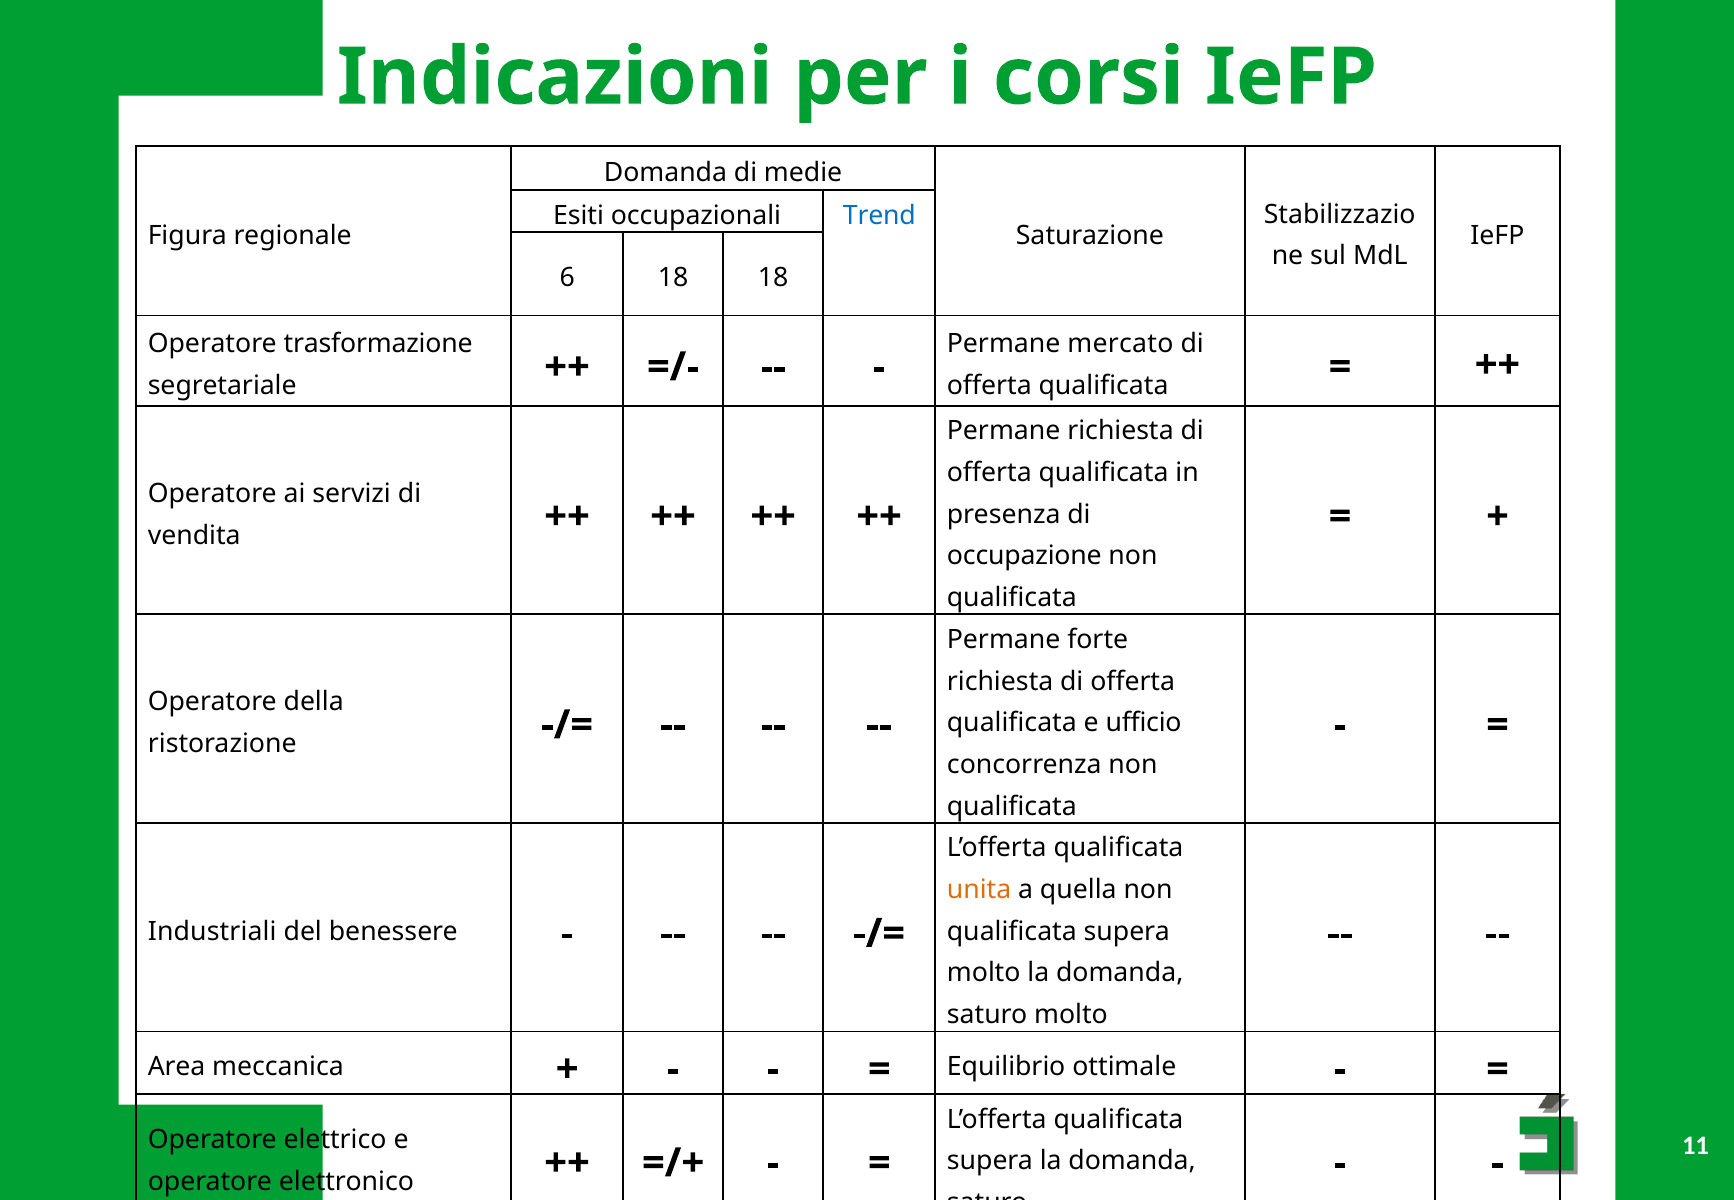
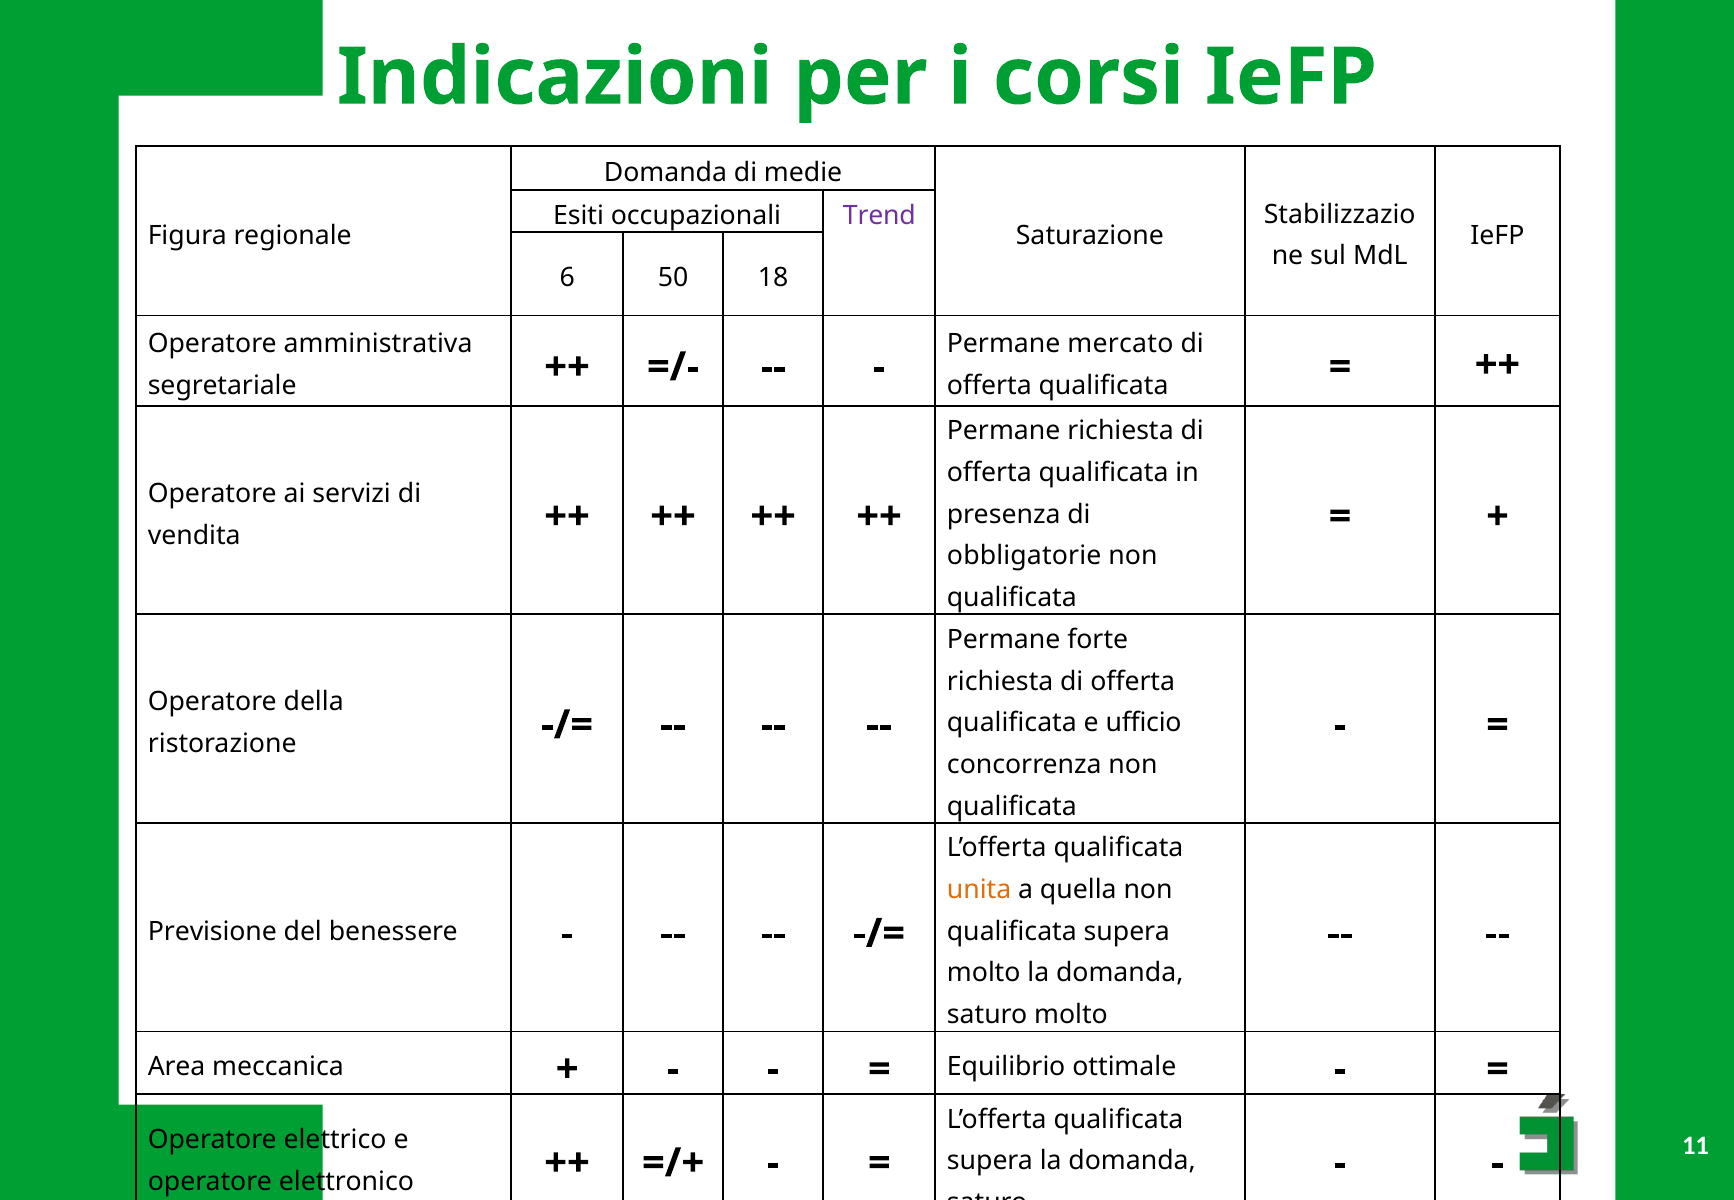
Trend colour: blue -> purple (879, 216)
6 18: 18 -> 50 (673, 278)
Operatore trasformazione: trasformazione -> amministrativa (378, 344)
occupazione: occupazione -> obbligatorie (1024, 556)
Industriali: Industriali -> Previsione (212, 932)
